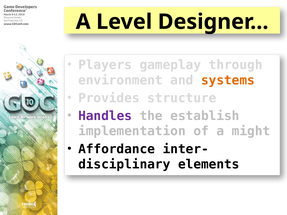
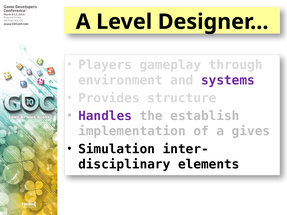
systems colour: orange -> purple (228, 80)
might: might -> gives (251, 131)
Affordance: Affordance -> Simulation (117, 149)
